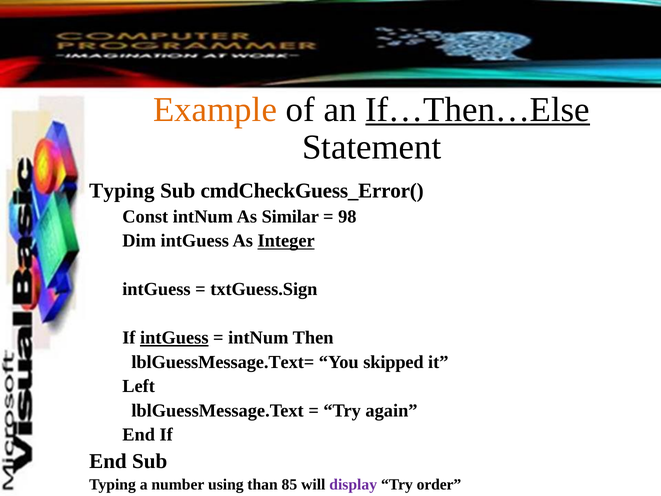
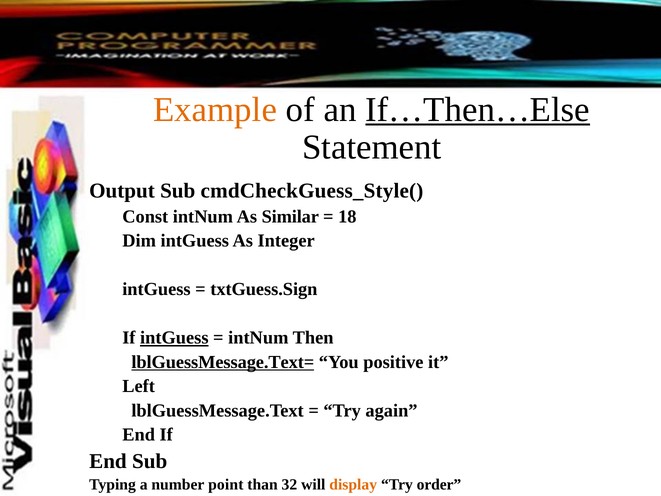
Typing: Typing -> Output (122, 191)
cmdCheckGuess_Error(: cmdCheckGuess_Error( -> cmdCheckGuess_Style( (312, 191)
98: 98 -> 18 (347, 217)
Integer underline: present -> none (286, 241)
lblGuessMessage.Text= underline: none -> present (223, 362)
skipped: skipped -> positive (393, 362)
using: using -> point (226, 485)
85: 85 -> 32 (289, 485)
display colour: purple -> orange (353, 485)
